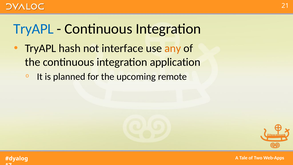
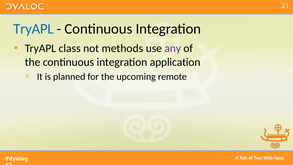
hash: hash -> class (70, 48)
interface: interface -> methods (122, 48)
any colour: orange -> purple (173, 48)
